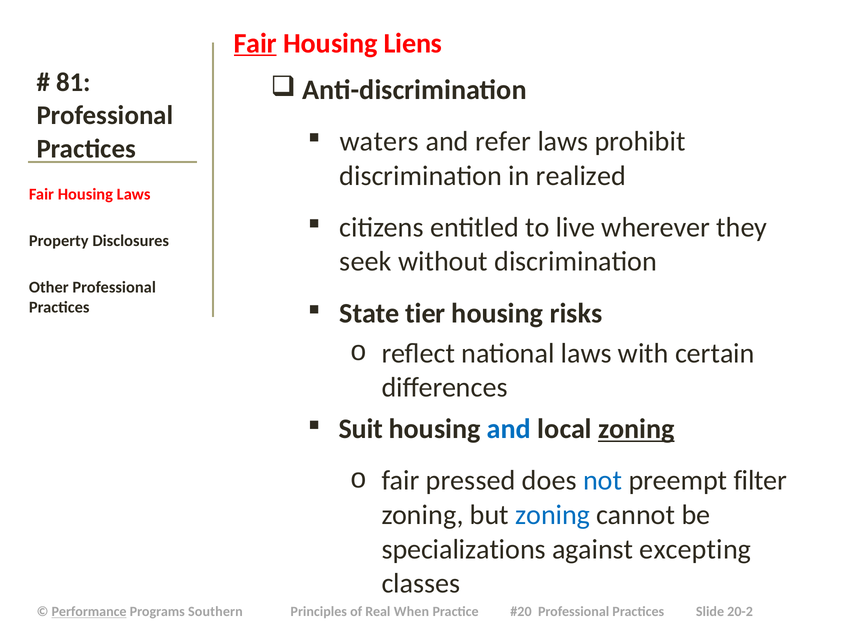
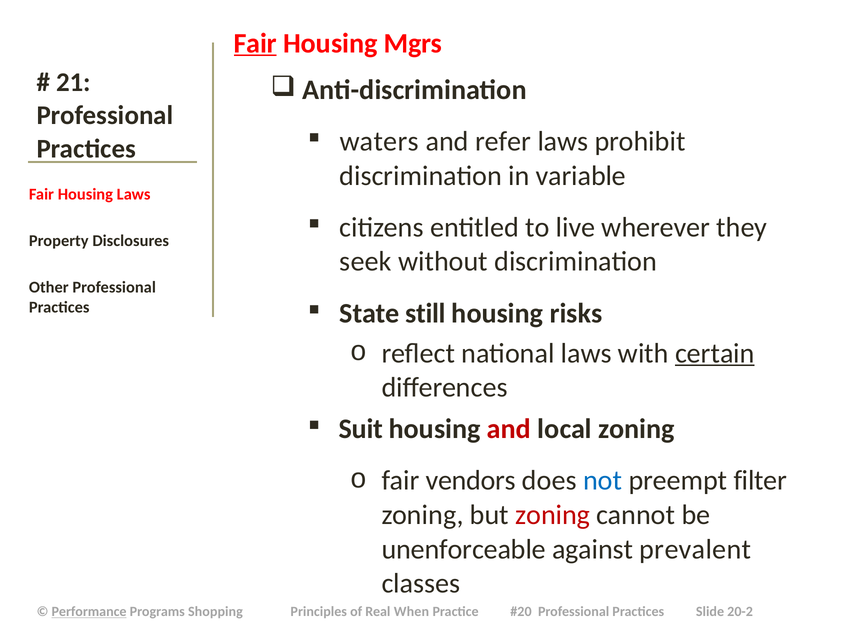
Liens: Liens -> Mgrs (413, 43)
81: 81 -> 21 (73, 82)
realized: realized -> variable (581, 176)
tier: tier -> still (425, 313)
certain underline: none -> present (715, 353)
and colour: blue -> red (509, 429)
zoning underline: present -> none (636, 429)
pressed: pressed -> vendors (471, 480)
zoning colour: blue -> red (553, 515)
specializations: specializations -> unenforceable (464, 549)
excepting: excepting -> prevalent (695, 549)
Southern: Southern -> Shopping (215, 612)
